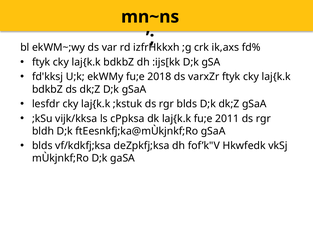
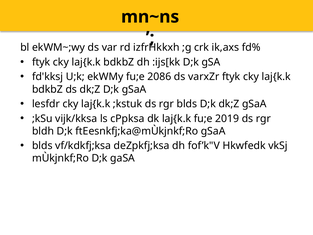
2018: 2018 -> 2086 (159, 77)
2011: 2011 -> 2019 (227, 118)
